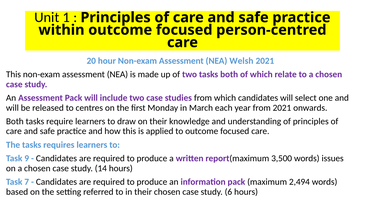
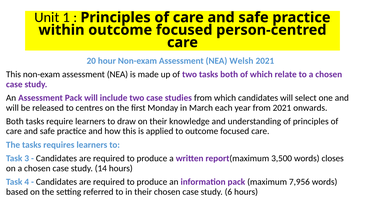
9: 9 -> 3 (27, 159)
issues: issues -> closes (333, 159)
7: 7 -> 4 (27, 182)
2,494: 2,494 -> 7,956 (299, 182)
